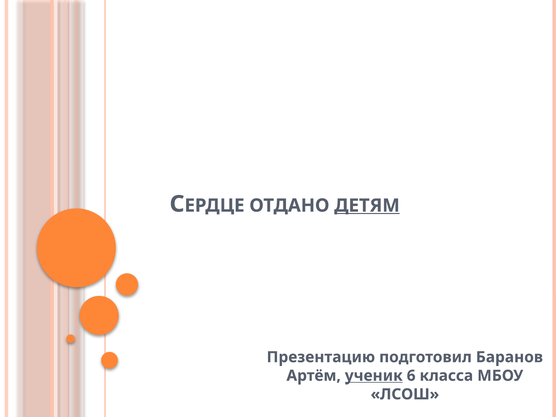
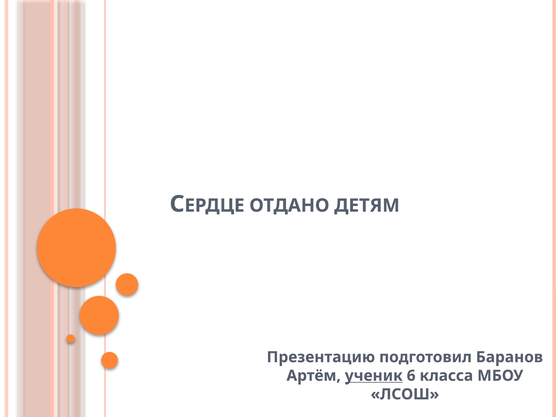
ДЕТЯМ underline: present -> none (367, 206)
